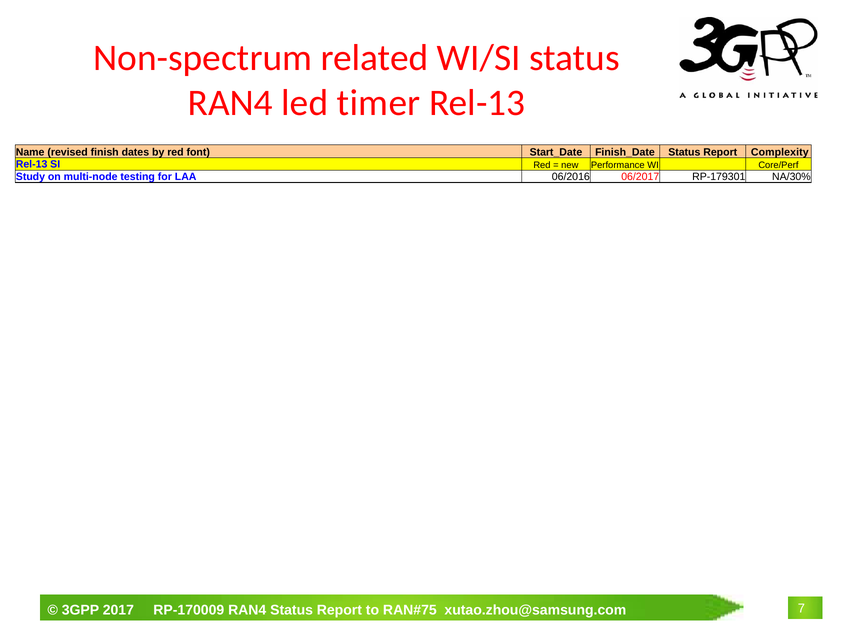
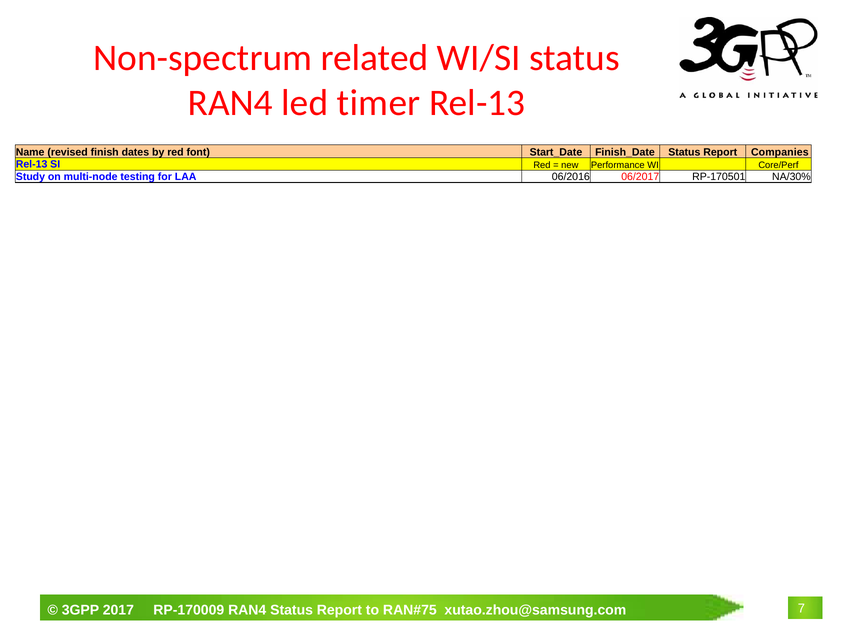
Complexity: Complexity -> Companies (780, 152)
RP-179301: RP-179301 -> RP-170501 (719, 177)
